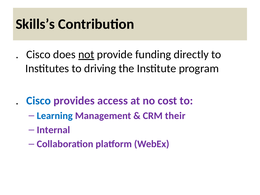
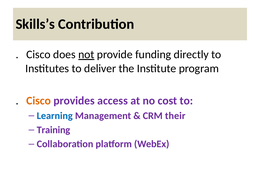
driving: driving -> deliver (100, 68)
Cisco colour: blue -> orange (39, 101)
Internal: Internal -> Training (53, 130)
